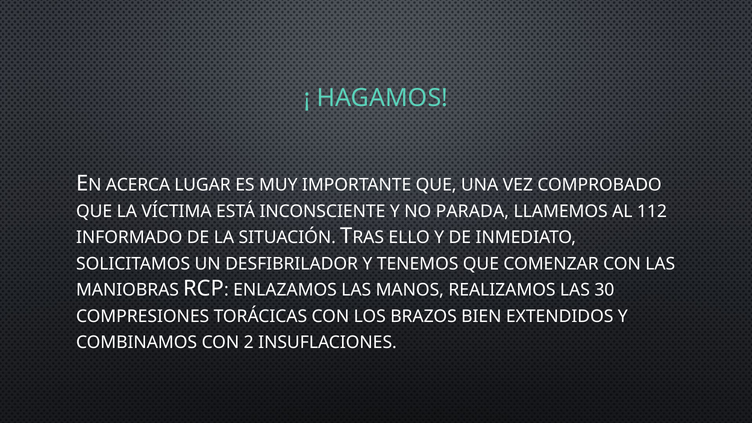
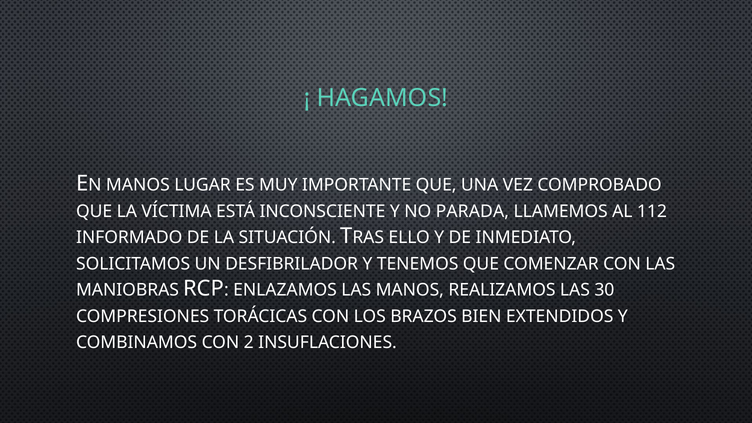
ACERCA: ACERCA -> MANOS (138, 185)
